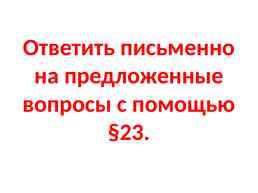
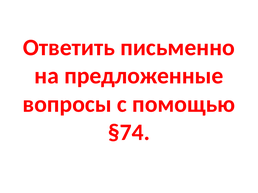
§23: §23 -> §74 (129, 133)
